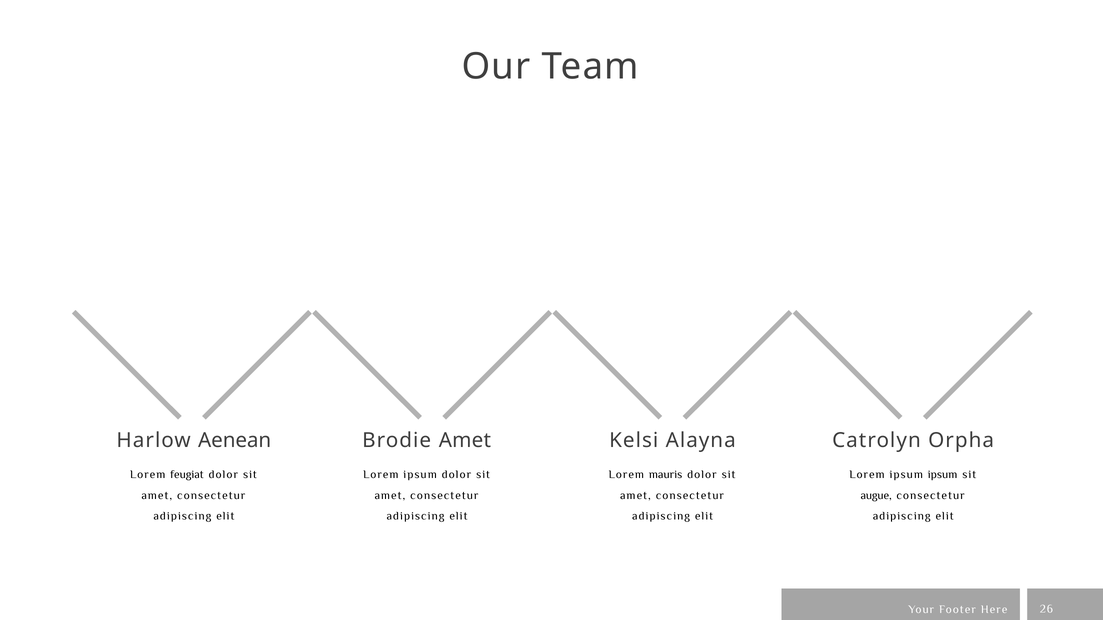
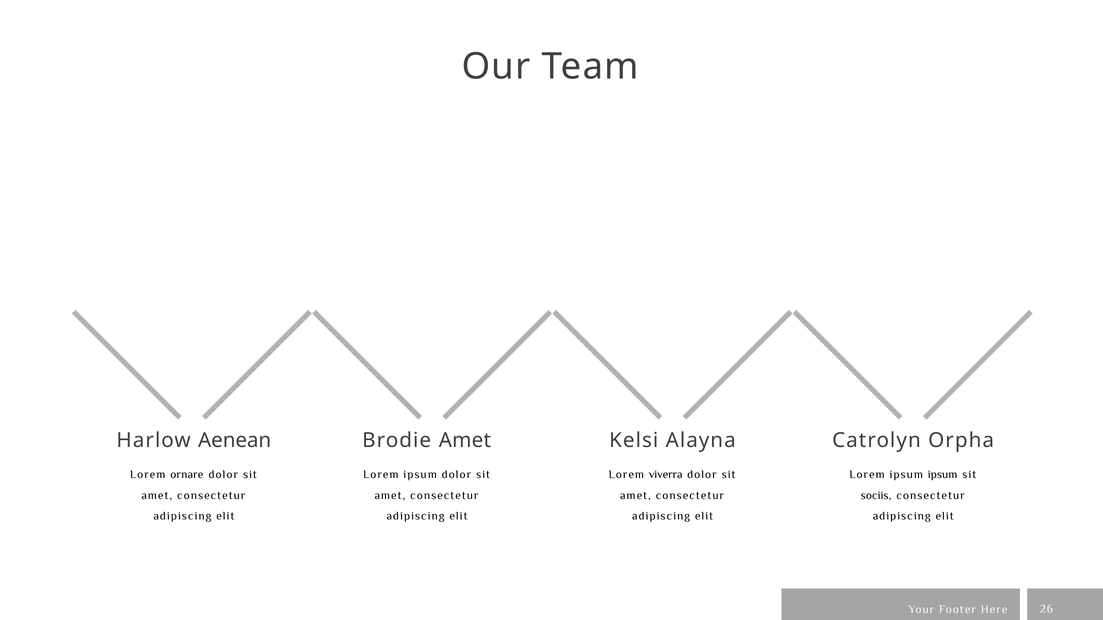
feugiat: feugiat -> ornare (187, 475)
mauris: mauris -> viverra (666, 475)
augue: augue -> sociis (876, 496)
